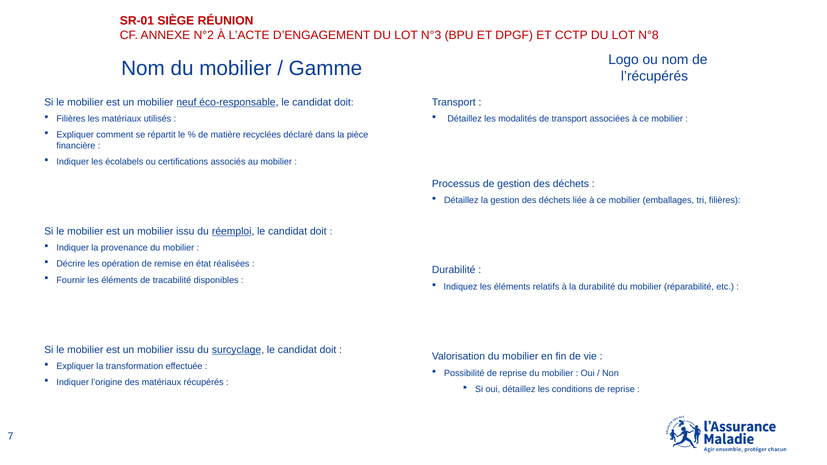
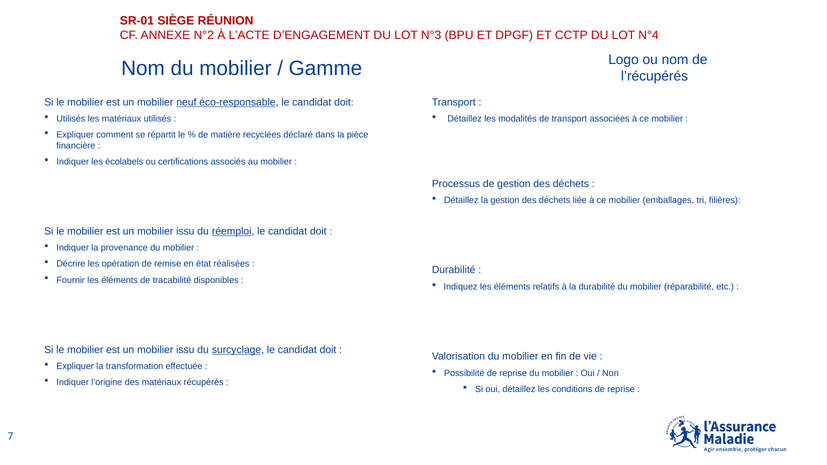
N°8: N°8 -> N°4 (648, 35)
Filières: Filières -> Utilisés (71, 119)
